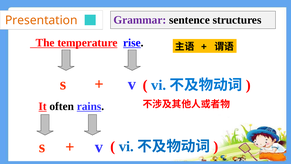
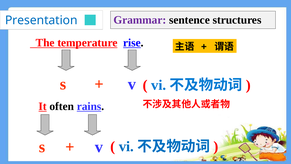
Presentation colour: orange -> blue (41, 20)
